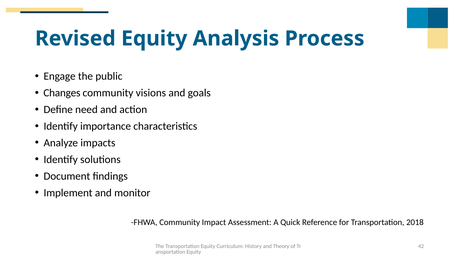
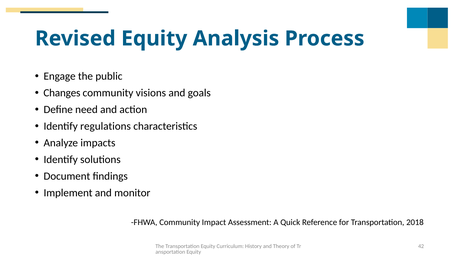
importance: importance -> regulations (106, 126)
